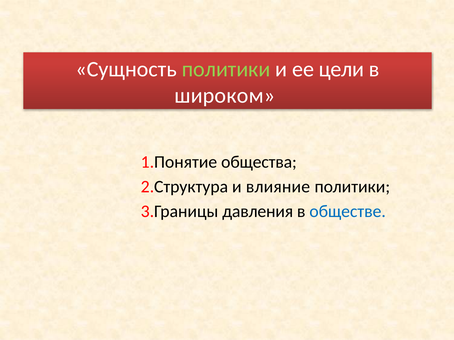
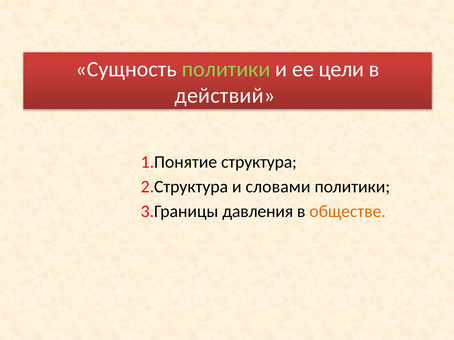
широком: широком -> действий (225, 96)
общества: общества -> структура (259, 162)
влияние: влияние -> словами (278, 187)
обществе colour: blue -> orange (348, 212)
